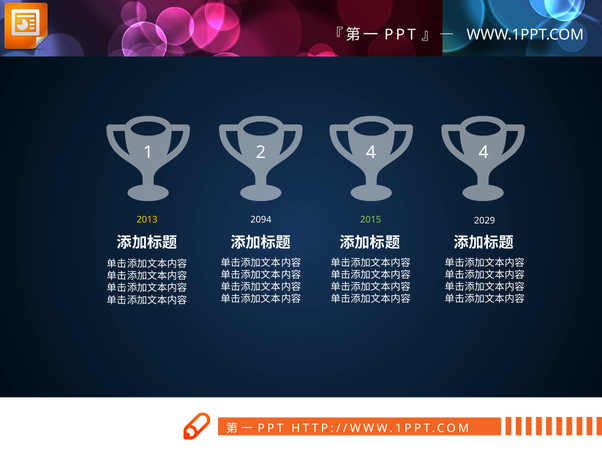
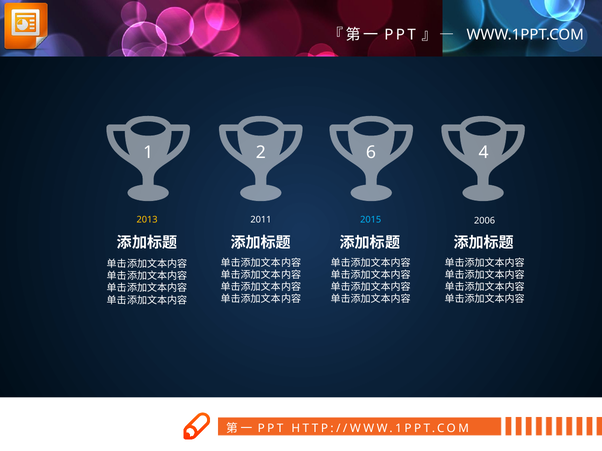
2 4: 4 -> 6 (371, 153)
2094: 2094 -> 2011 (261, 220)
2015 colour: light green -> light blue (371, 220)
2029: 2029 -> 2006 (485, 221)
